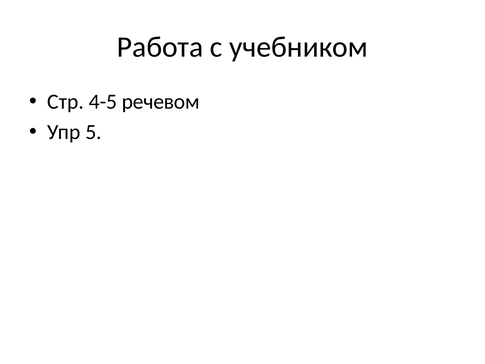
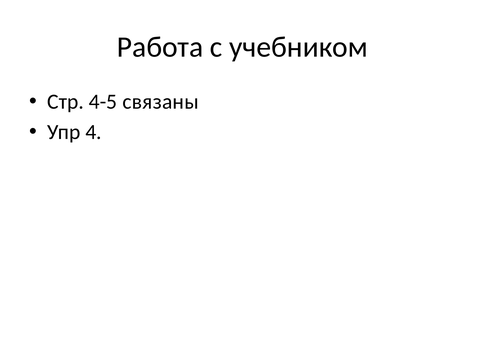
речевом: речевом -> связаны (161, 102)
5: 5 -> 4 (94, 132)
